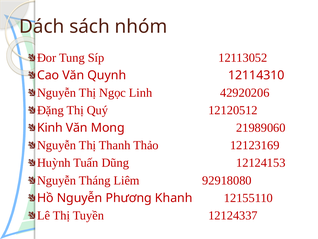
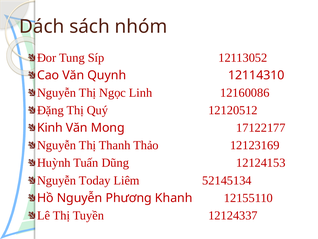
42920206: 42920206 -> 12160086 (245, 93)
21989060: 21989060 -> 17122177 (261, 128)
Tháng: Tháng -> Today (95, 180)
92918080: 92918080 -> 52145134 (227, 180)
